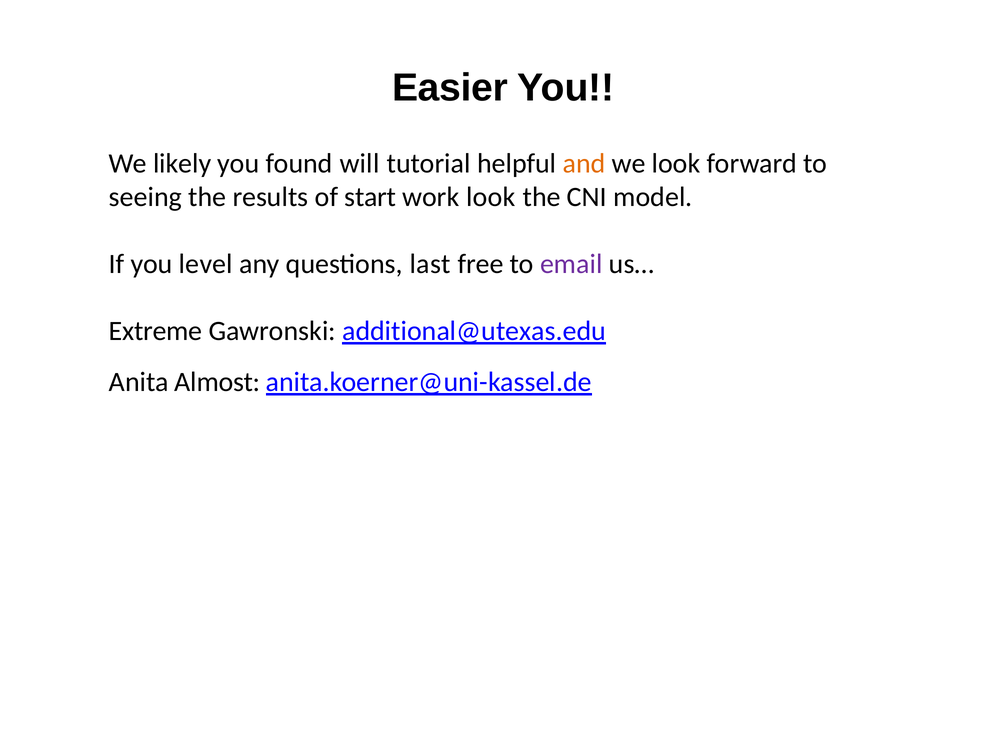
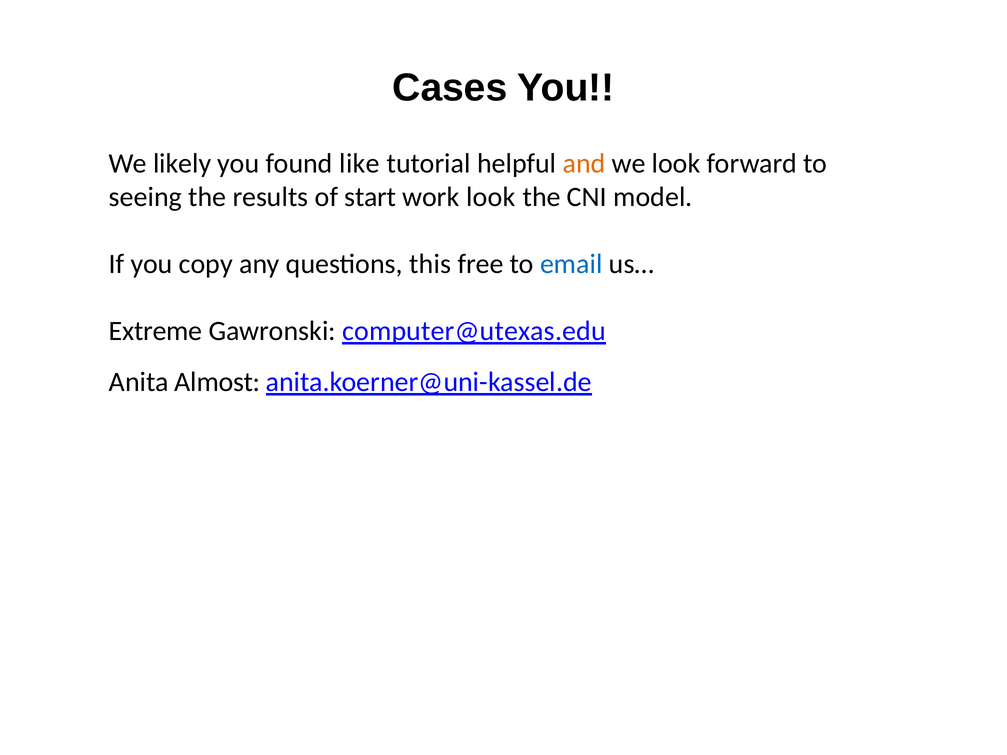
Easier: Easier -> Cases (450, 88)
will: will -> like (360, 163)
level: level -> copy (206, 264)
last: last -> this (430, 264)
email colour: purple -> blue (571, 264)
additional@utexas.edu: additional@utexas.edu -> computer@utexas.edu (474, 331)
